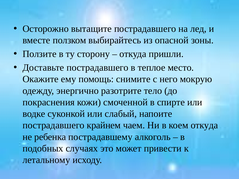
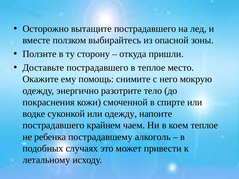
или слабый: слабый -> одежду (121, 114)
коем откуда: откуда -> теплое (204, 125)
